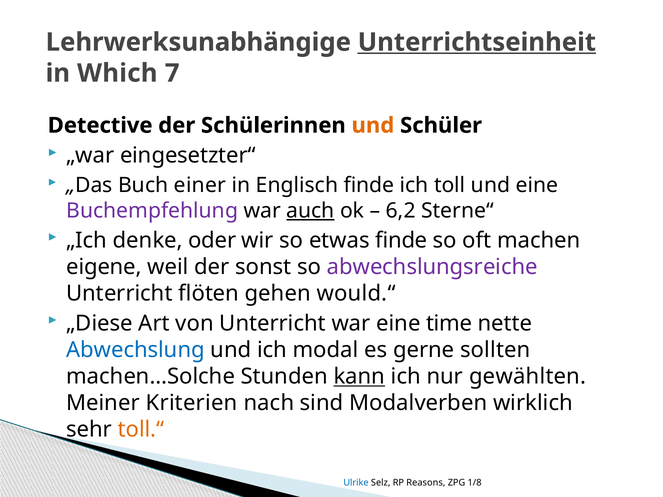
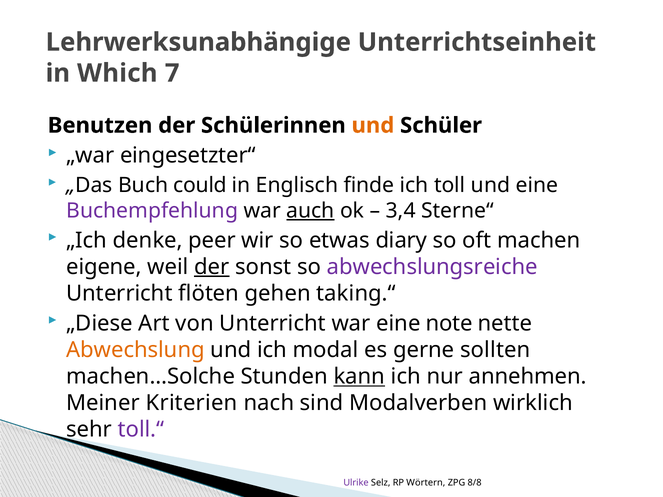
Unterrichtseinheit underline: present -> none (477, 42)
Detective: Detective -> Benutzen (100, 126)
einer: einer -> could (200, 185)
6,2: 6,2 -> 3,4 (401, 211)
oder: oder -> peer (212, 240)
etwas finde: finde -> diary (401, 240)
der underline: none -> present (212, 267)
would.“: would.“ -> taking.“ (356, 293)
time: time -> note (449, 324)
Abwechslung colour: blue -> orange (136, 350)
gewählten: gewählten -> annehmen (528, 377)
toll.“ colour: orange -> purple (141, 430)
Ulrike colour: blue -> purple (356, 483)
Reasons: Reasons -> Wörtern (426, 483)
1/8: 1/8 -> 8/8 (475, 483)
